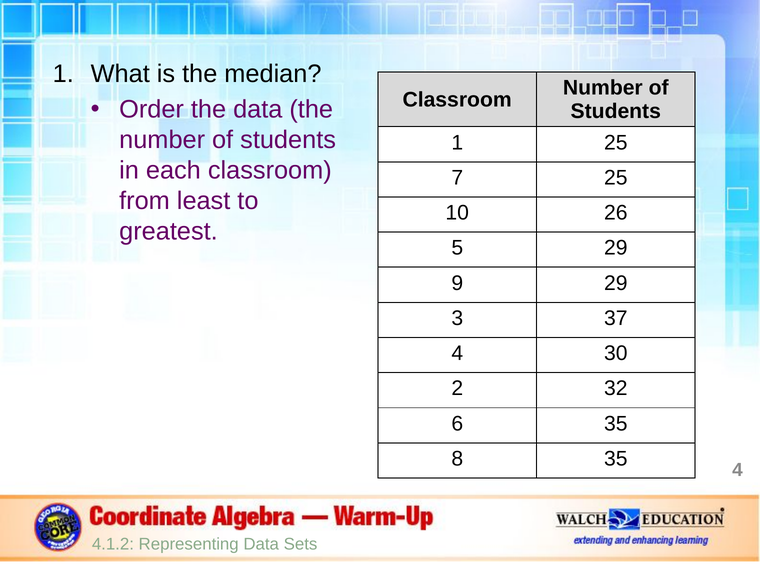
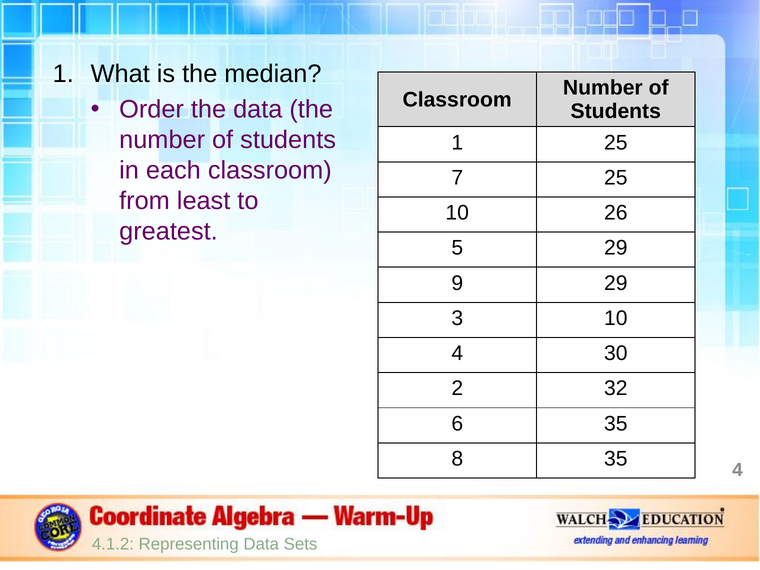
3 37: 37 -> 10 (616, 318)
